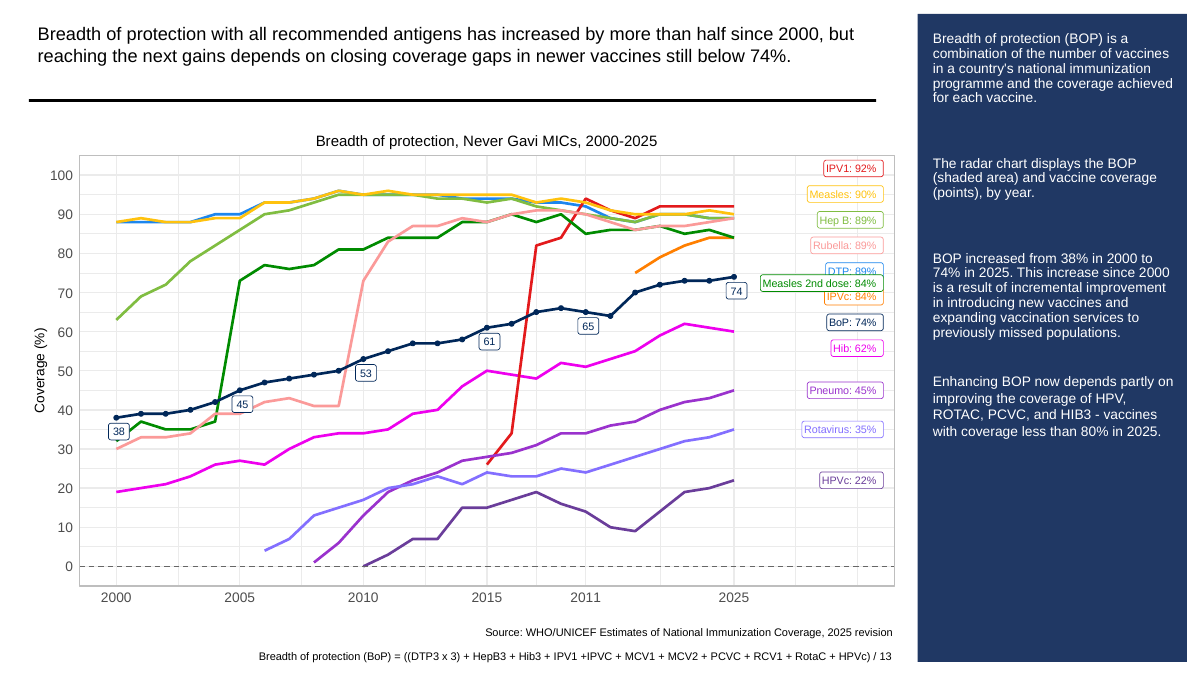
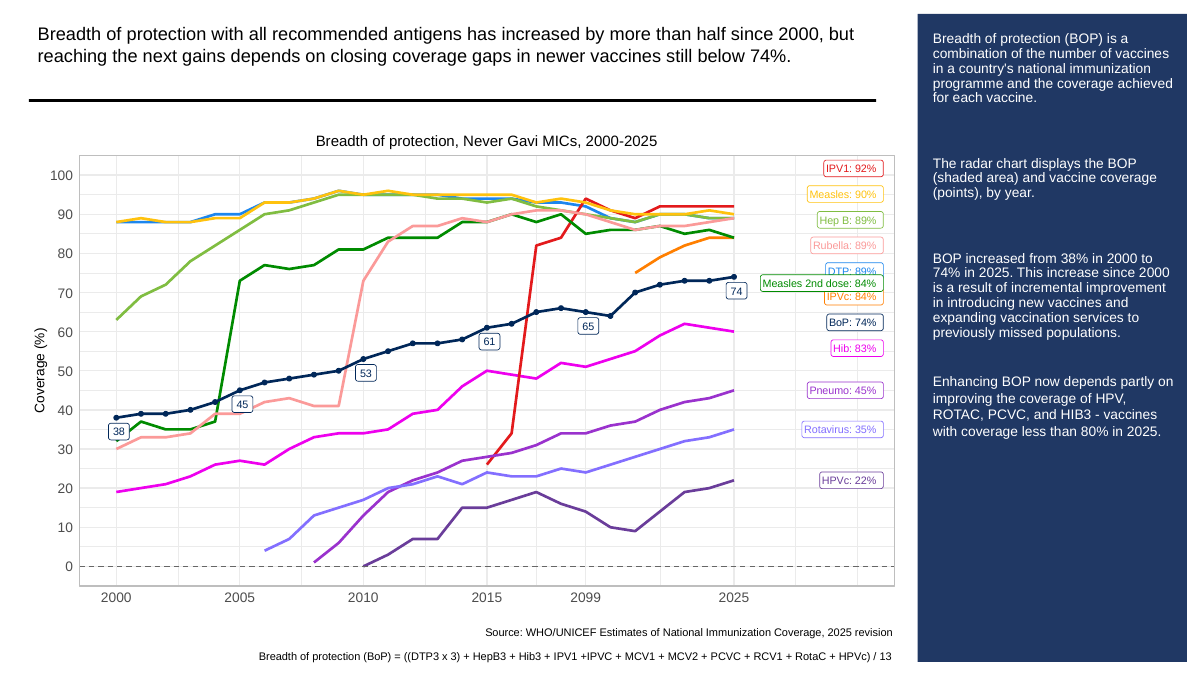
62%: 62% -> 83% (866, 349)
2011: 2011 -> 2099 (586, 598)
